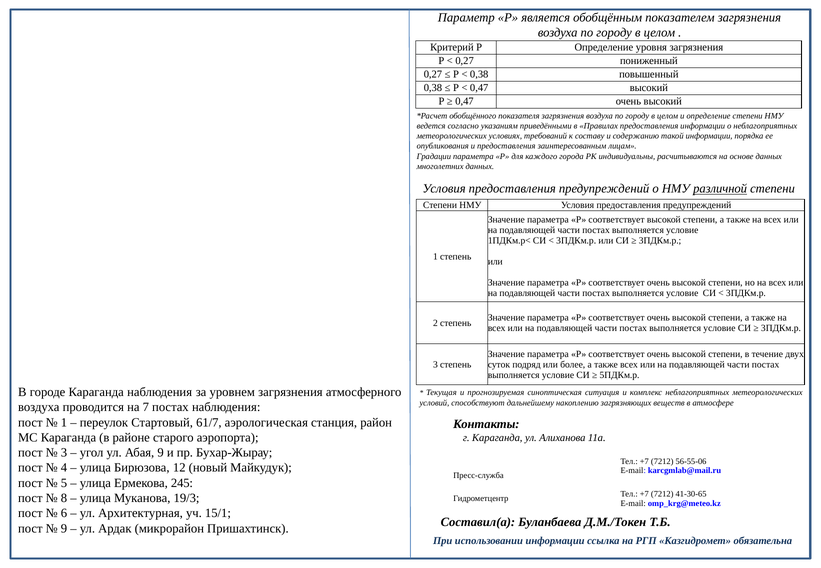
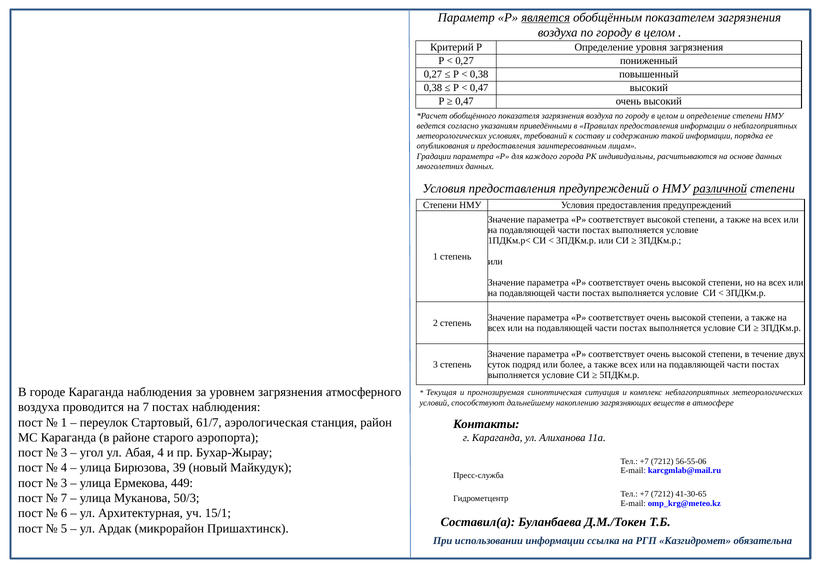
является underline: none -> present (546, 17)
Абая 9: 9 -> 4 (161, 453)
12: 12 -> 39 (179, 468)
5: 5 -> 3 (64, 483)
245: 245 -> 449 (182, 483)
8: 8 -> 7 (64, 498)
19/3: 19/3 -> 50/3 (187, 498)
9: 9 -> 5 (64, 529)
